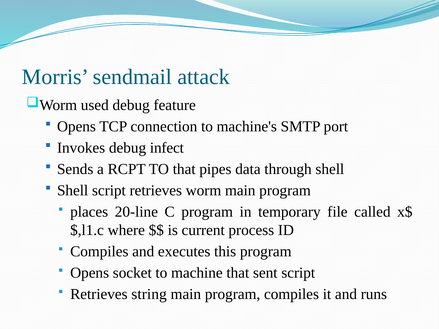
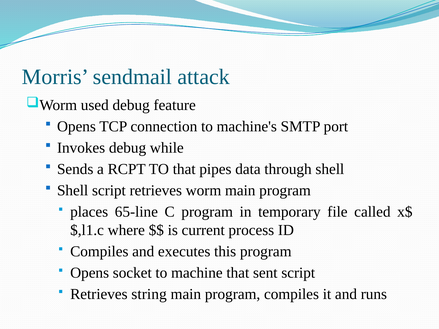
infect: infect -> while (167, 148)
20-line: 20-line -> 65-line (136, 212)
